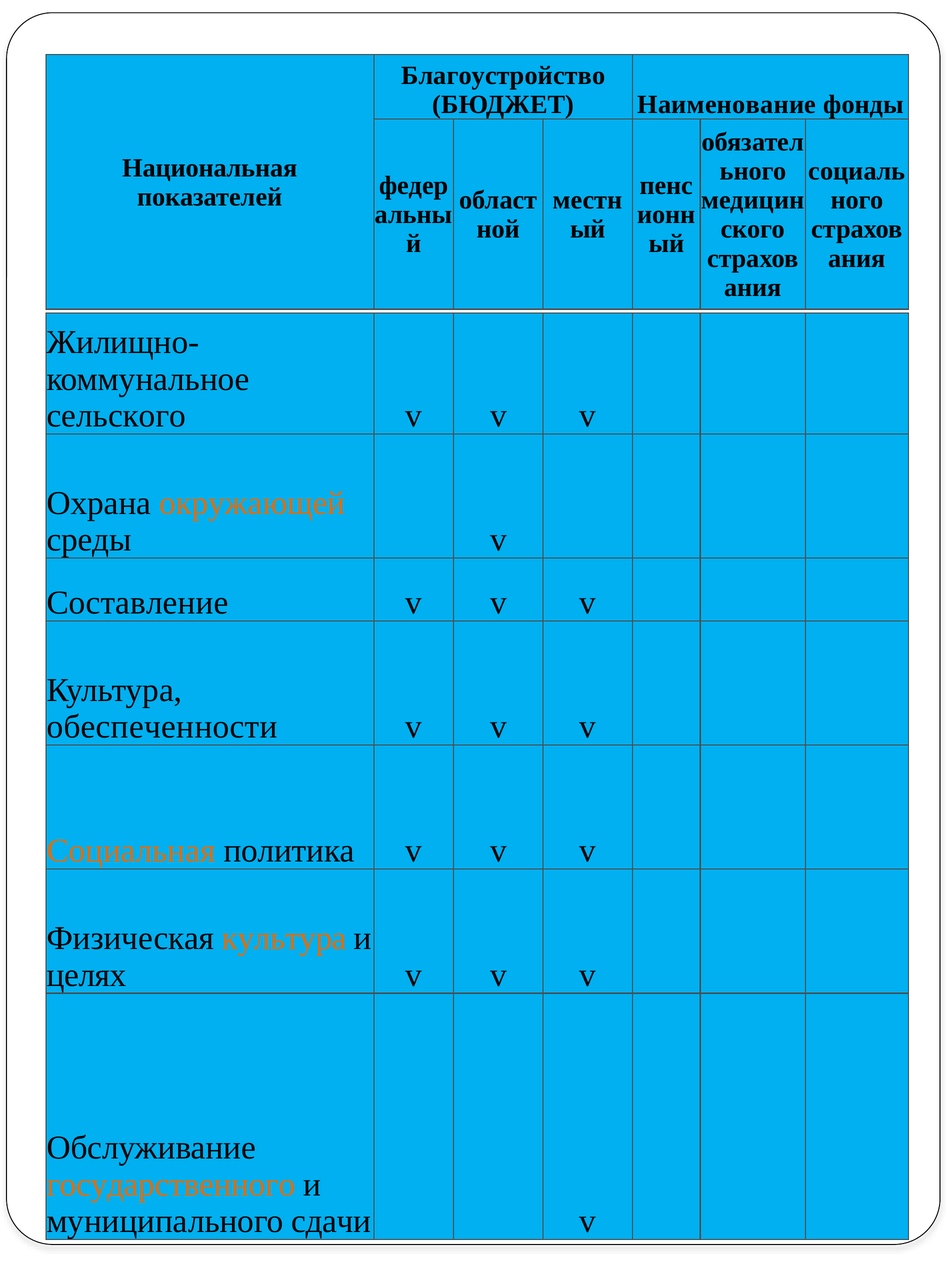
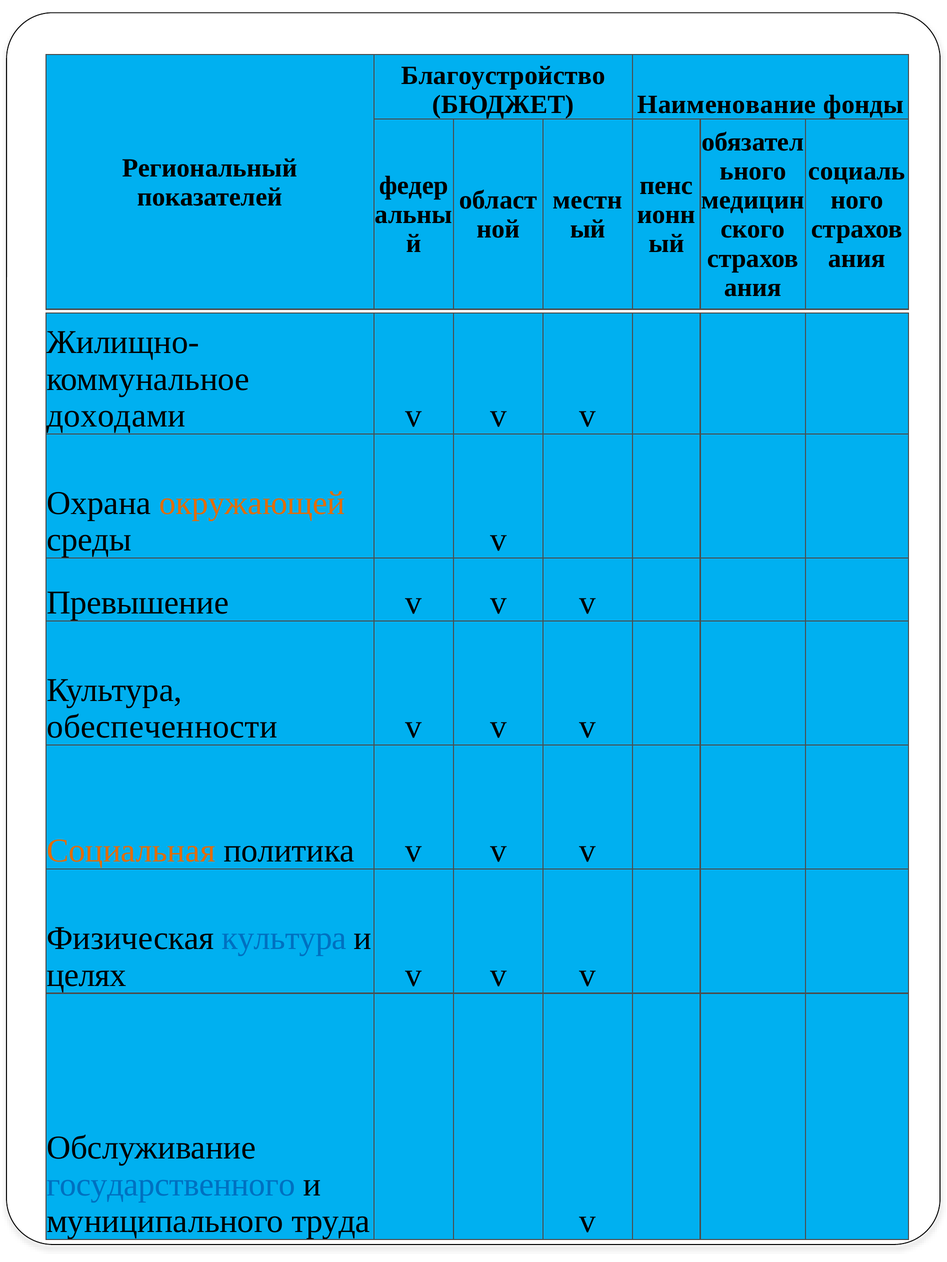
Национальная: Национальная -> Региональный (210, 168)
сельского: сельского -> доходами (116, 416)
Составление: Составление -> Превышение (138, 603)
культура colour: orange -> blue (284, 939)
государственного colour: orange -> blue (171, 1185)
сдачи: сдачи -> труда (331, 1222)
